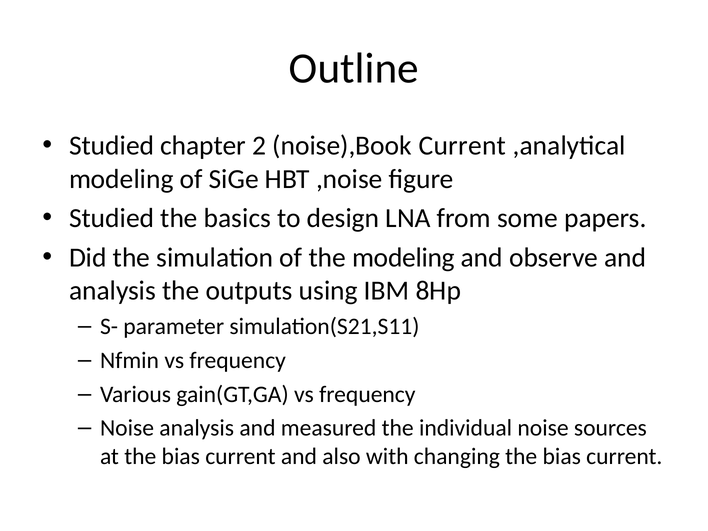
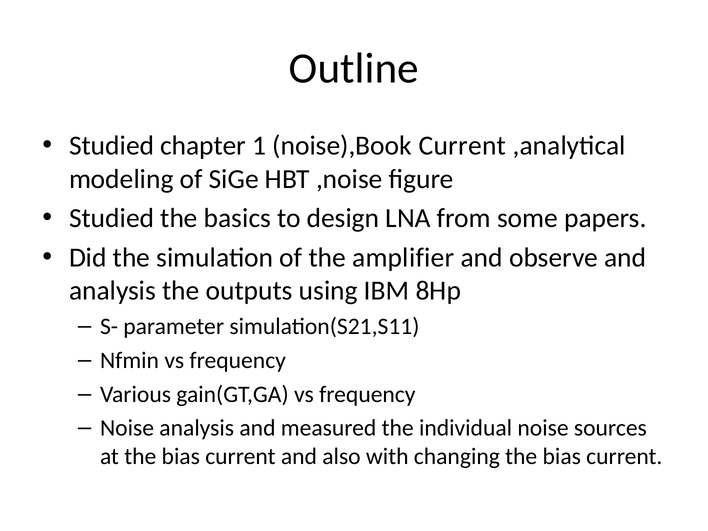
2: 2 -> 1 (259, 146)
the modeling: modeling -> amplifier (403, 258)
